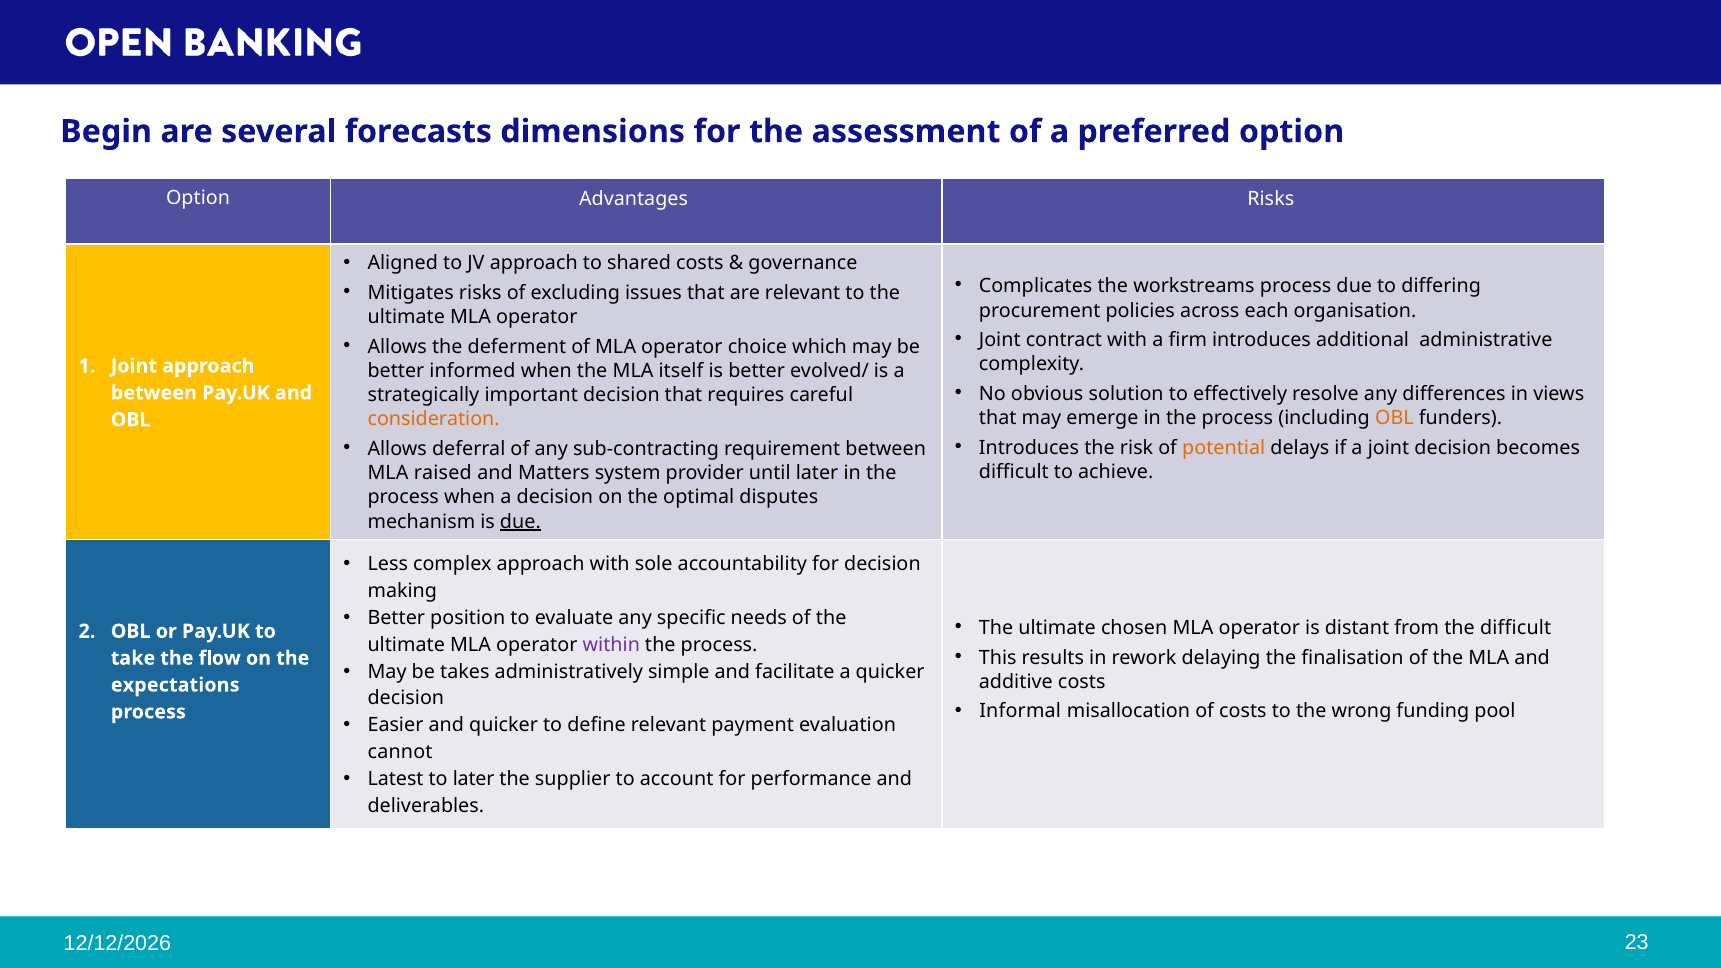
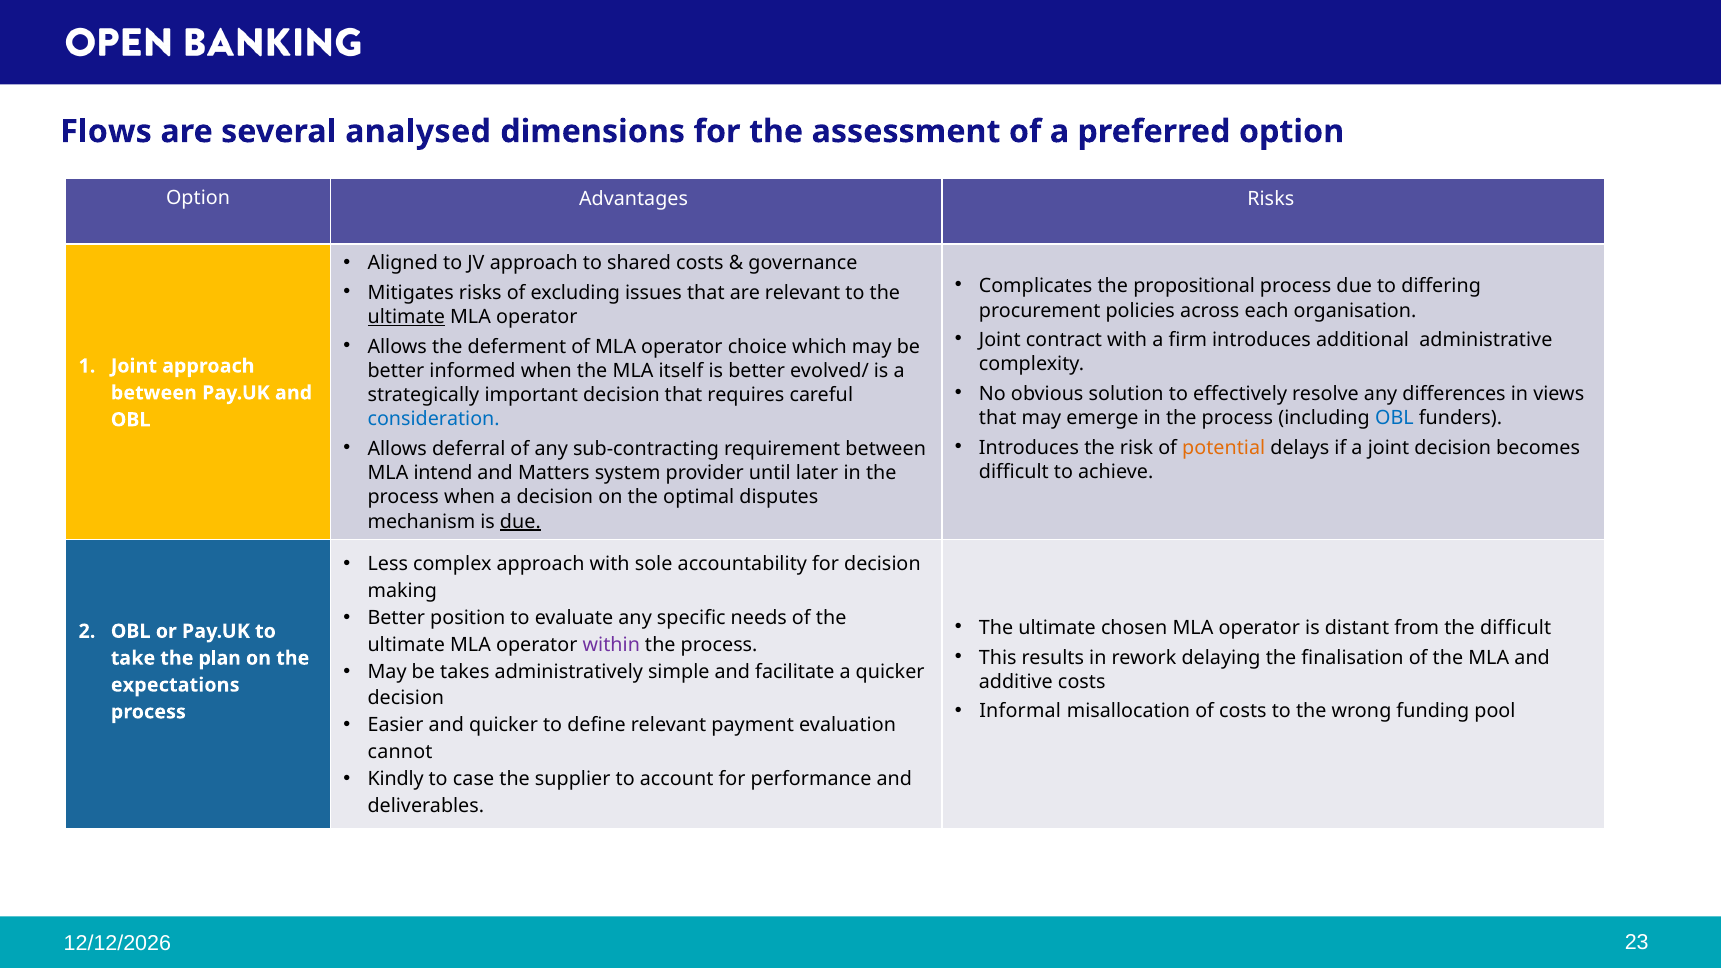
Begin: Begin -> Flows (106, 132)
forecasts: forecasts -> analysed (418, 132)
workstreams: workstreams -> propositional (1194, 286)
ultimate underline: none -> present (406, 317)
OBL colour: orange -> blue (1394, 418)
consideration colour: orange -> blue (434, 419)
raised: raised -> intend (443, 473)
flow: flow -> plan (220, 658)
Latest: Latest -> Kindly (396, 779)
to later: later -> case (474, 779)
